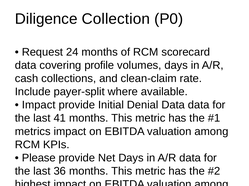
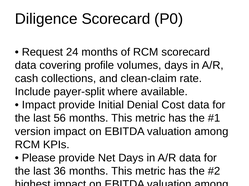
Diligence Collection: Collection -> Scorecard (116, 19)
Denial Data: Data -> Cost (173, 105)
41: 41 -> 56 (60, 119)
metrics: metrics -> version (33, 132)
